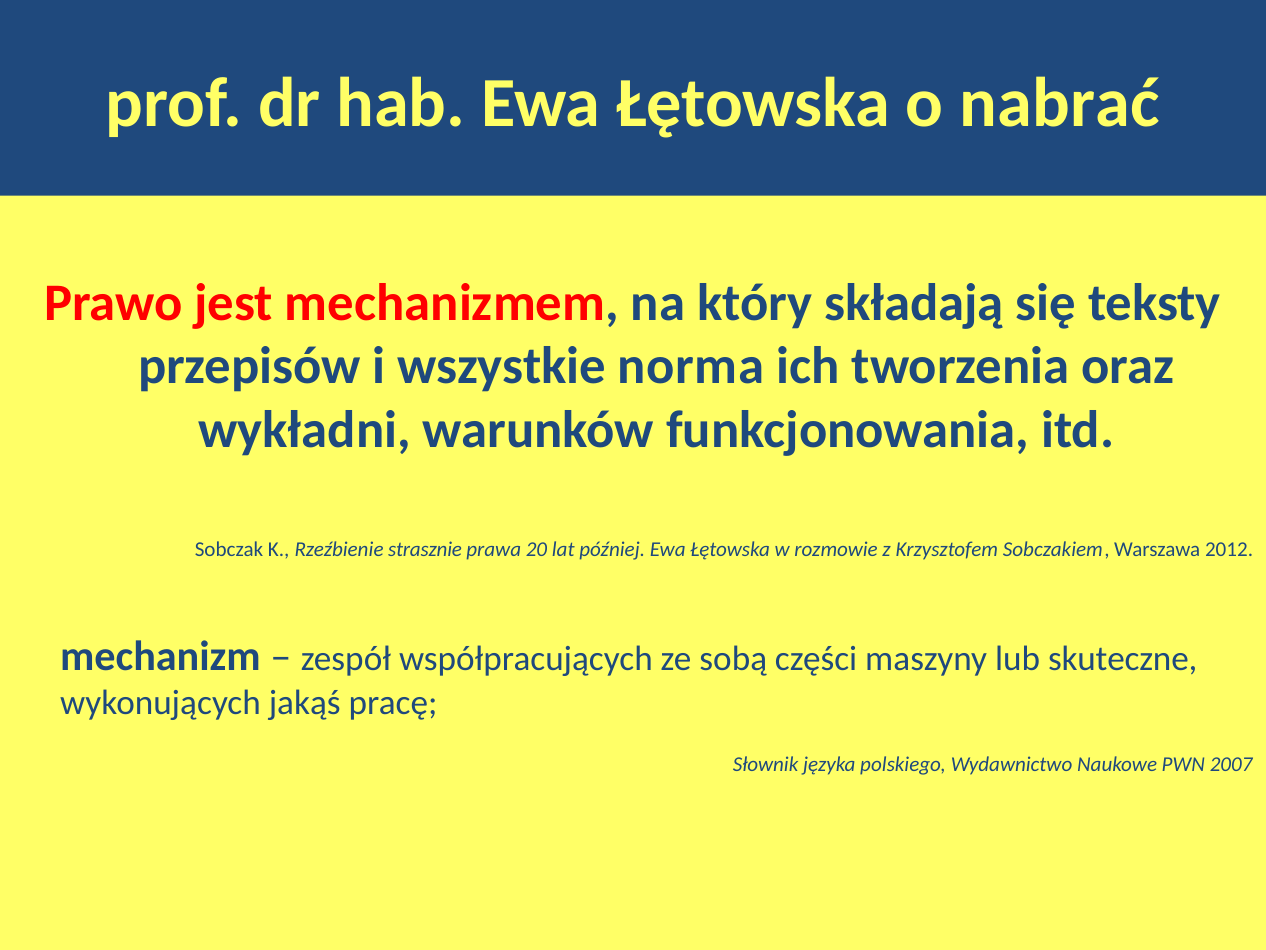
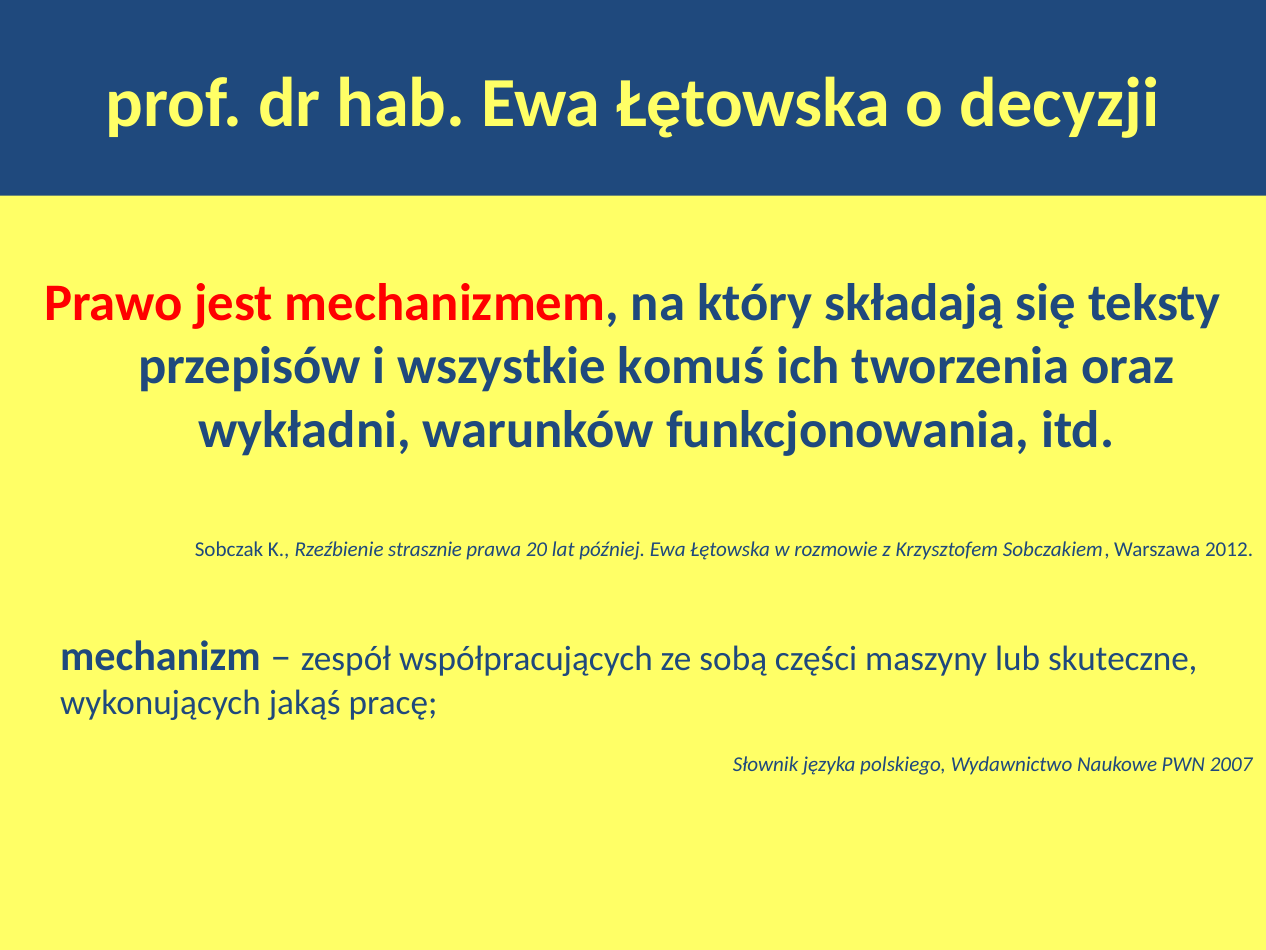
nabrać: nabrać -> decyzji (1060, 103)
norma: norma -> komuś (691, 366)
